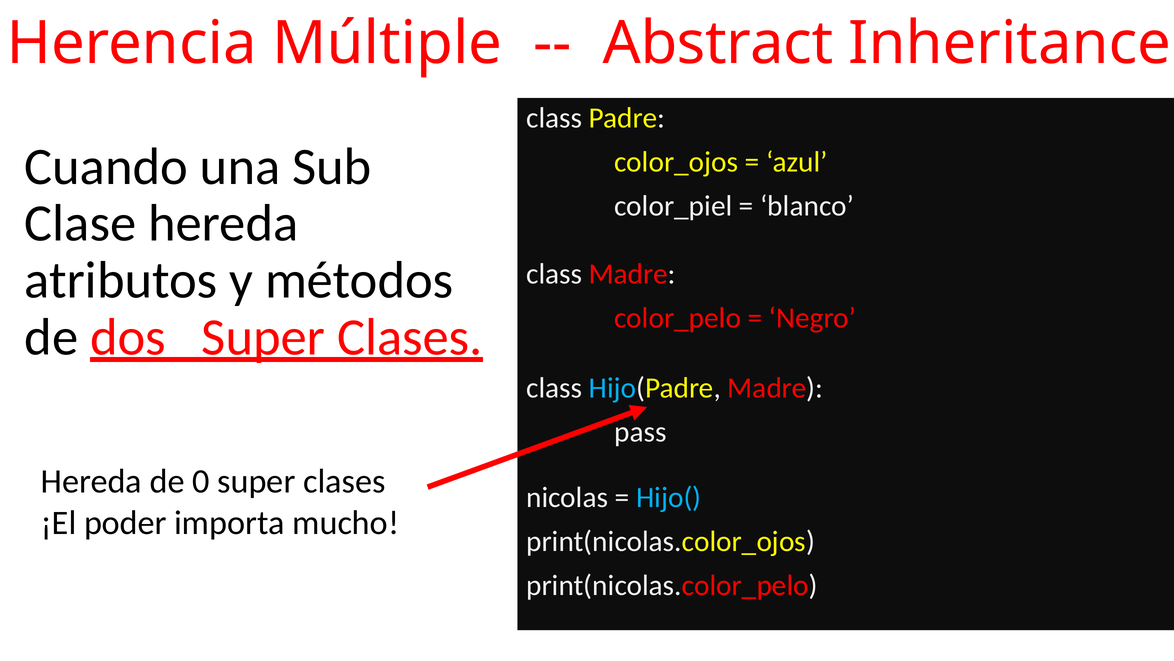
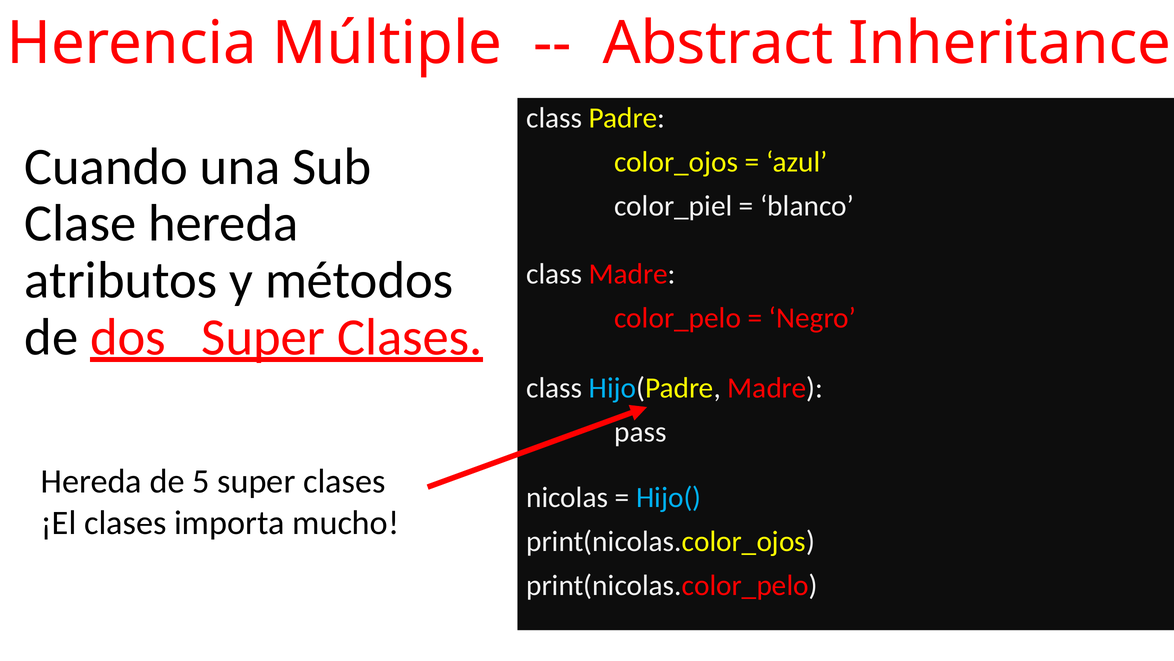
0: 0 -> 5 (201, 481)
¡El poder: poder -> clases (125, 522)
